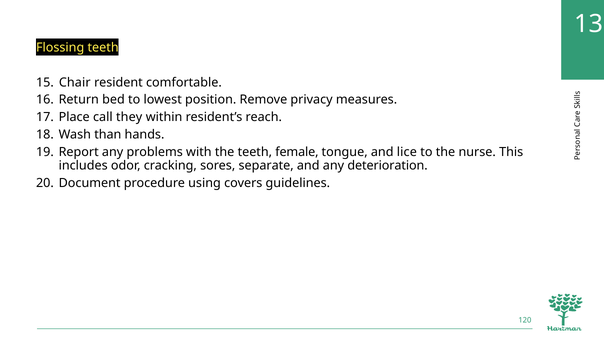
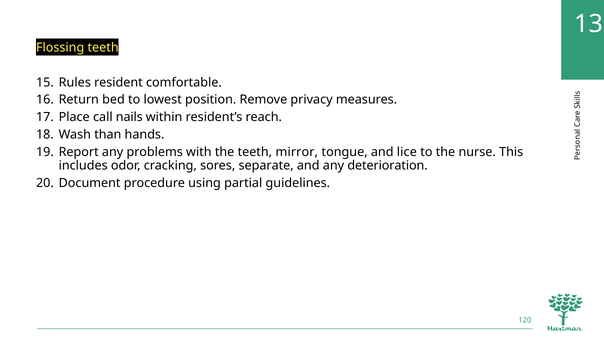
Chair: Chair -> Rules (75, 82)
they: they -> nails (129, 117)
female: female -> mirror (297, 152)
covers: covers -> partial (243, 183)
